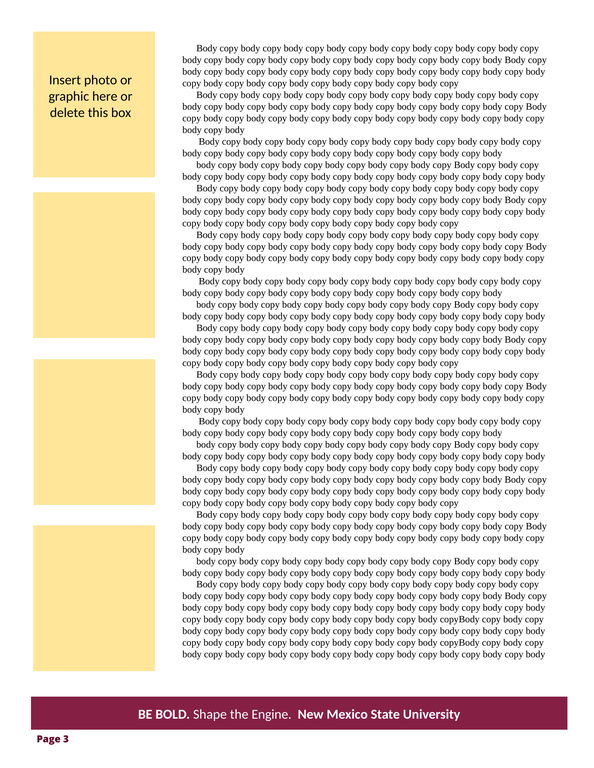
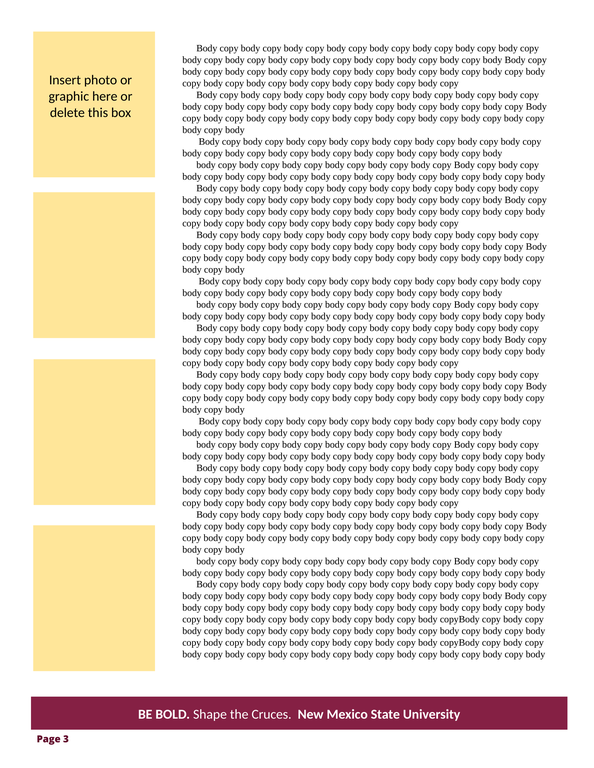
Engine: Engine -> Cruces (272, 715)
